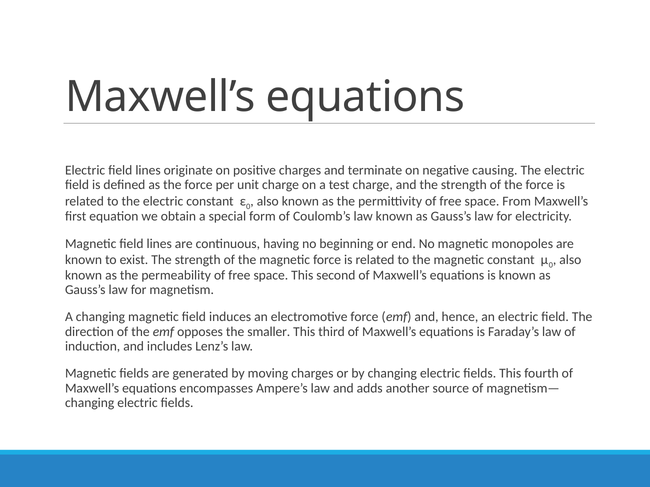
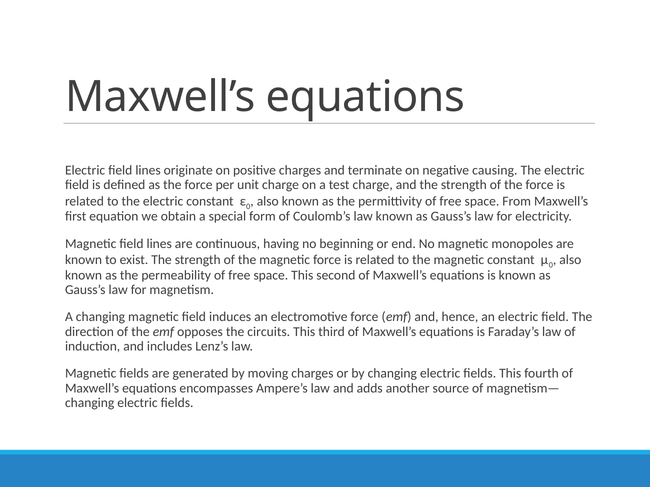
smaller: smaller -> circuits (269, 332)
